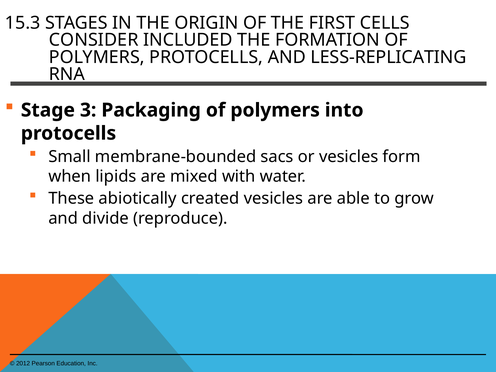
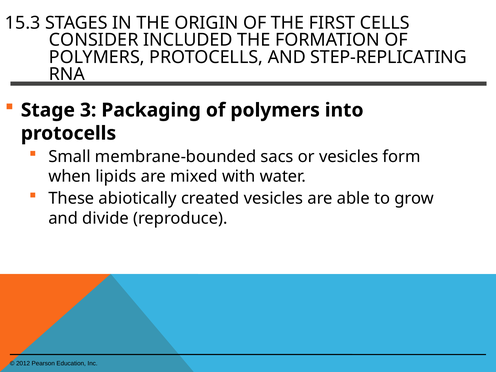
LESS-REPLICATING: LESS-REPLICATING -> STEP-REPLICATING (389, 57)
